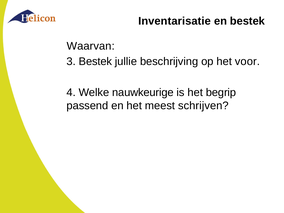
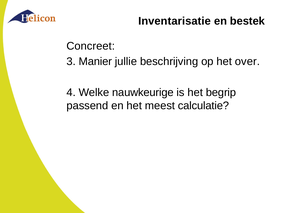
Waarvan: Waarvan -> Concreet (91, 46)
3 Bestek: Bestek -> Manier (95, 61)
voor: voor -> over (247, 61)
schrijven: schrijven -> calculatie (203, 106)
